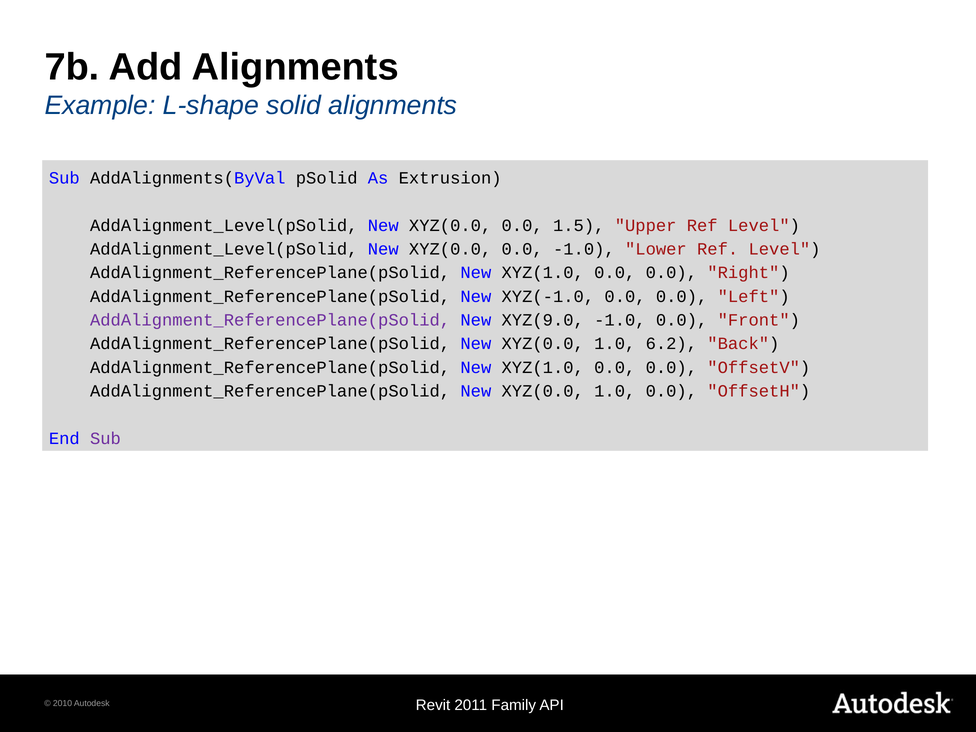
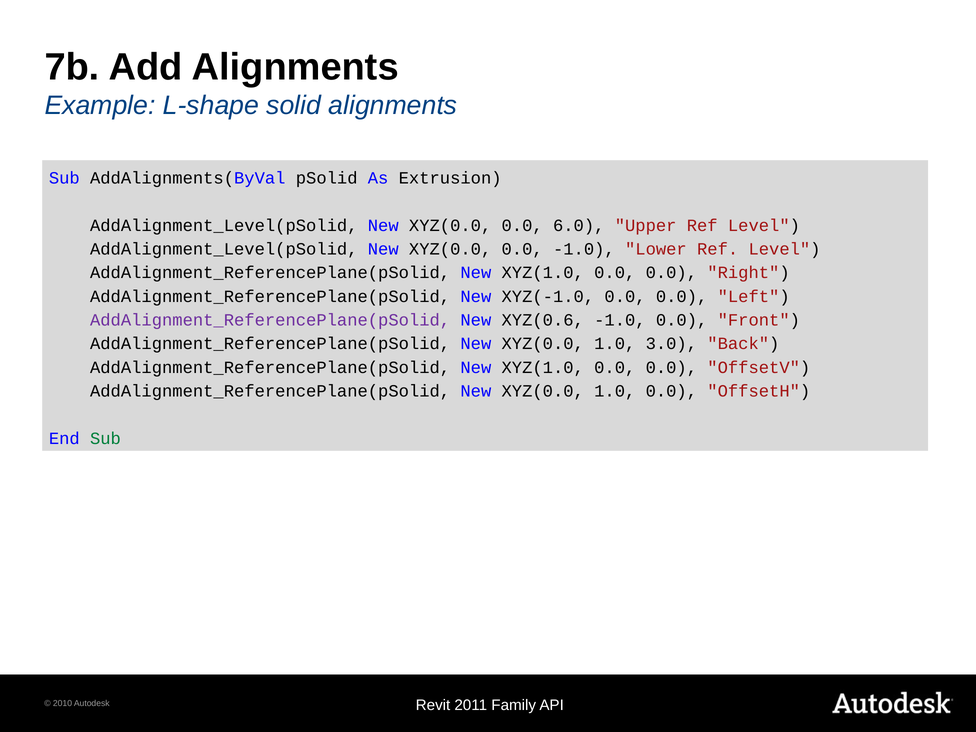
1.5: 1.5 -> 6.0 (579, 225)
XYZ(9.0: XYZ(9.0 -> XYZ(0.6 (543, 320)
6.2: 6.2 -> 3.0 (671, 344)
Sub colour: purple -> green (105, 438)
